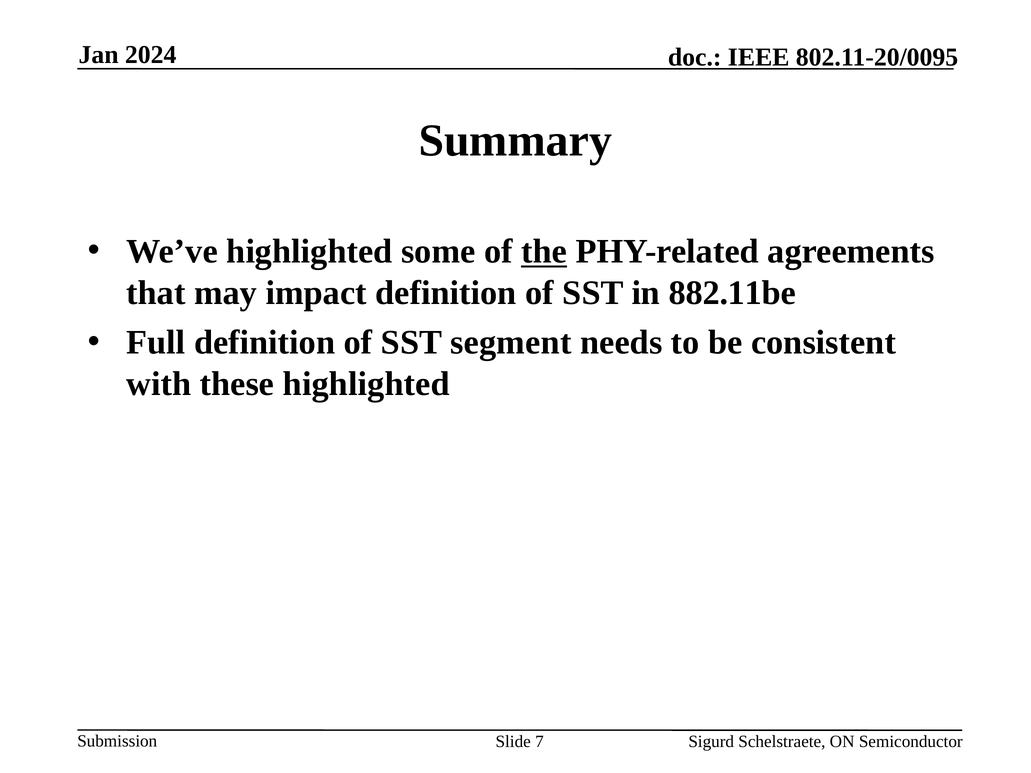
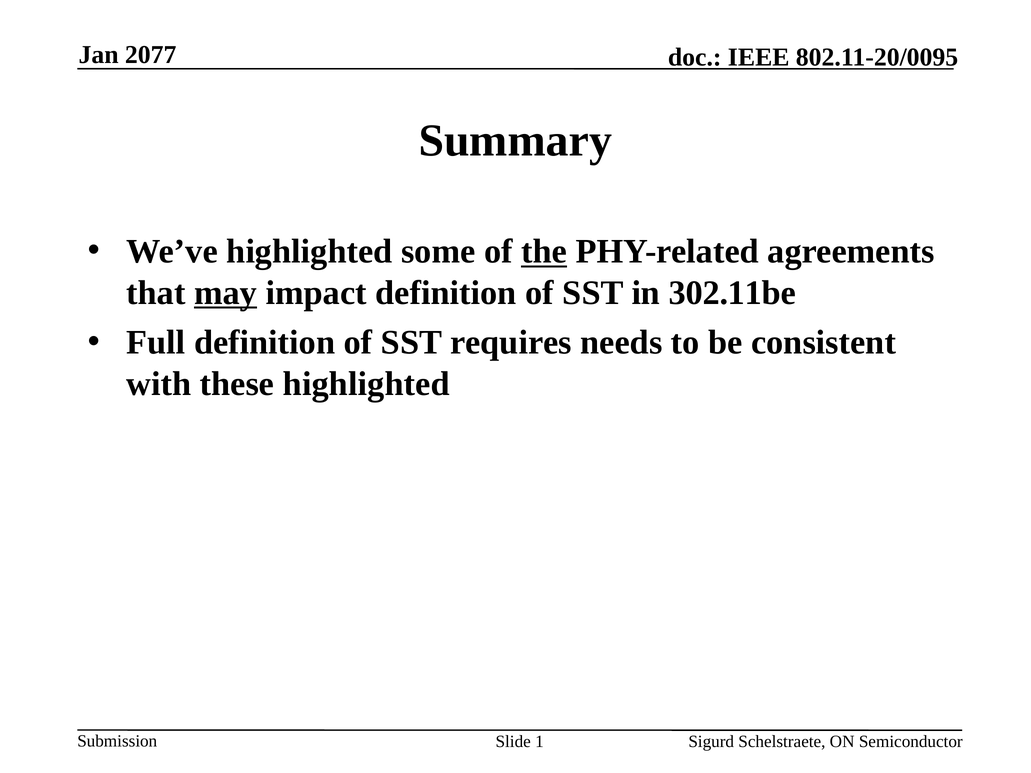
2024: 2024 -> 2077 (151, 55)
may underline: none -> present (226, 293)
882.11be: 882.11be -> 302.11be (732, 293)
segment: segment -> requires (511, 343)
7: 7 -> 1 (539, 742)
